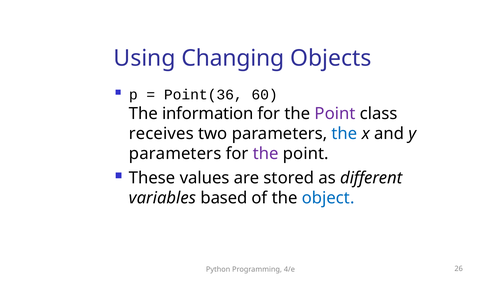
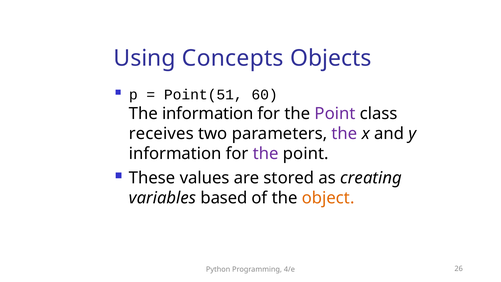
Changing: Changing -> Concepts (233, 58)
Point(36: Point(36 -> Point(51 (203, 95)
the colour: blue -> purple (344, 134)
parameters: parameters -> information (175, 154)
different: different -> creating (371, 178)
object colour: blue -> orange (328, 198)
